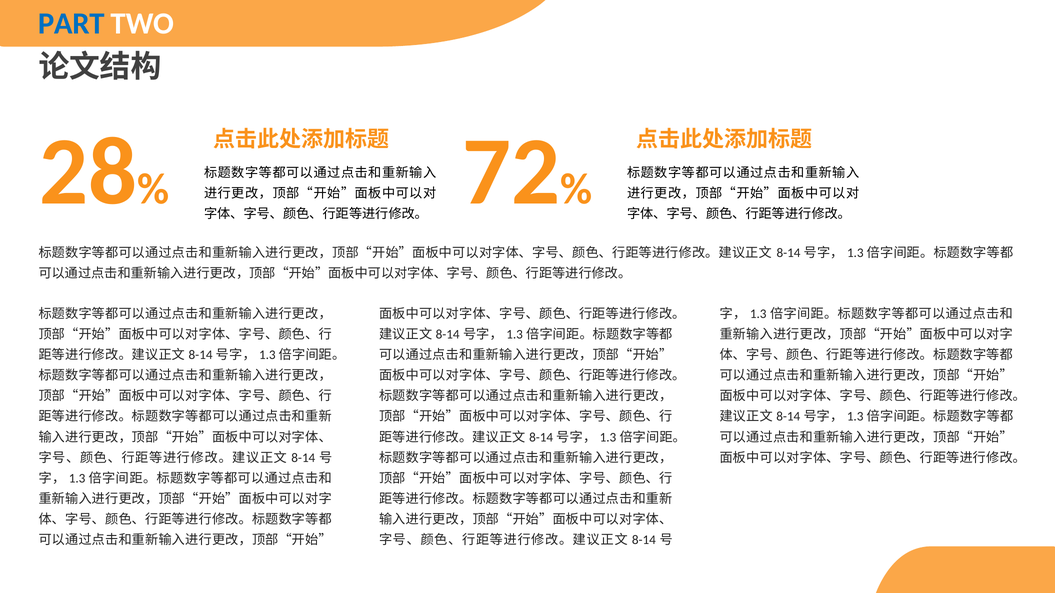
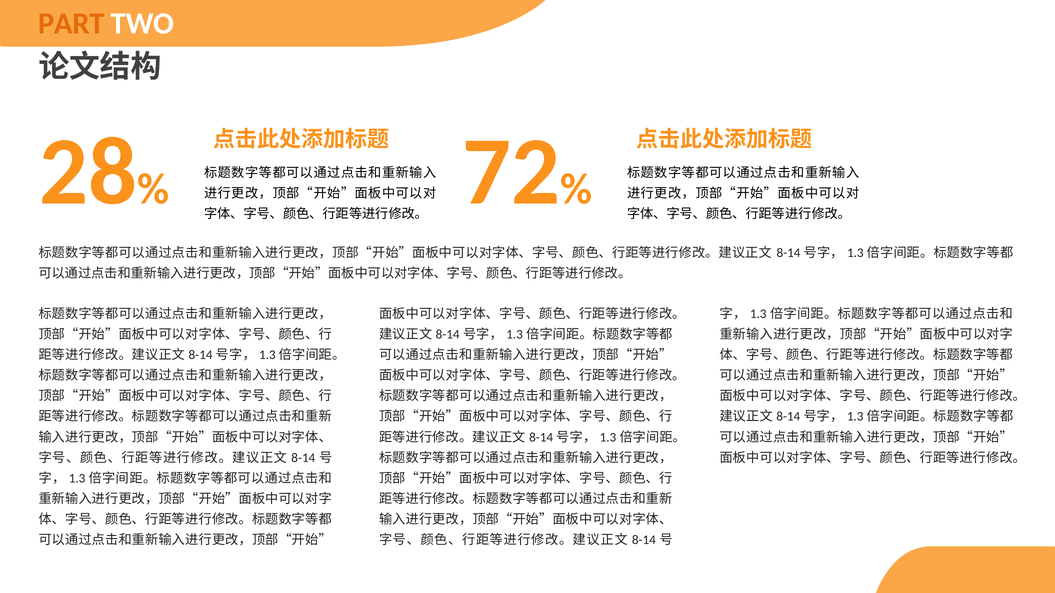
PART colour: blue -> orange (71, 24)
